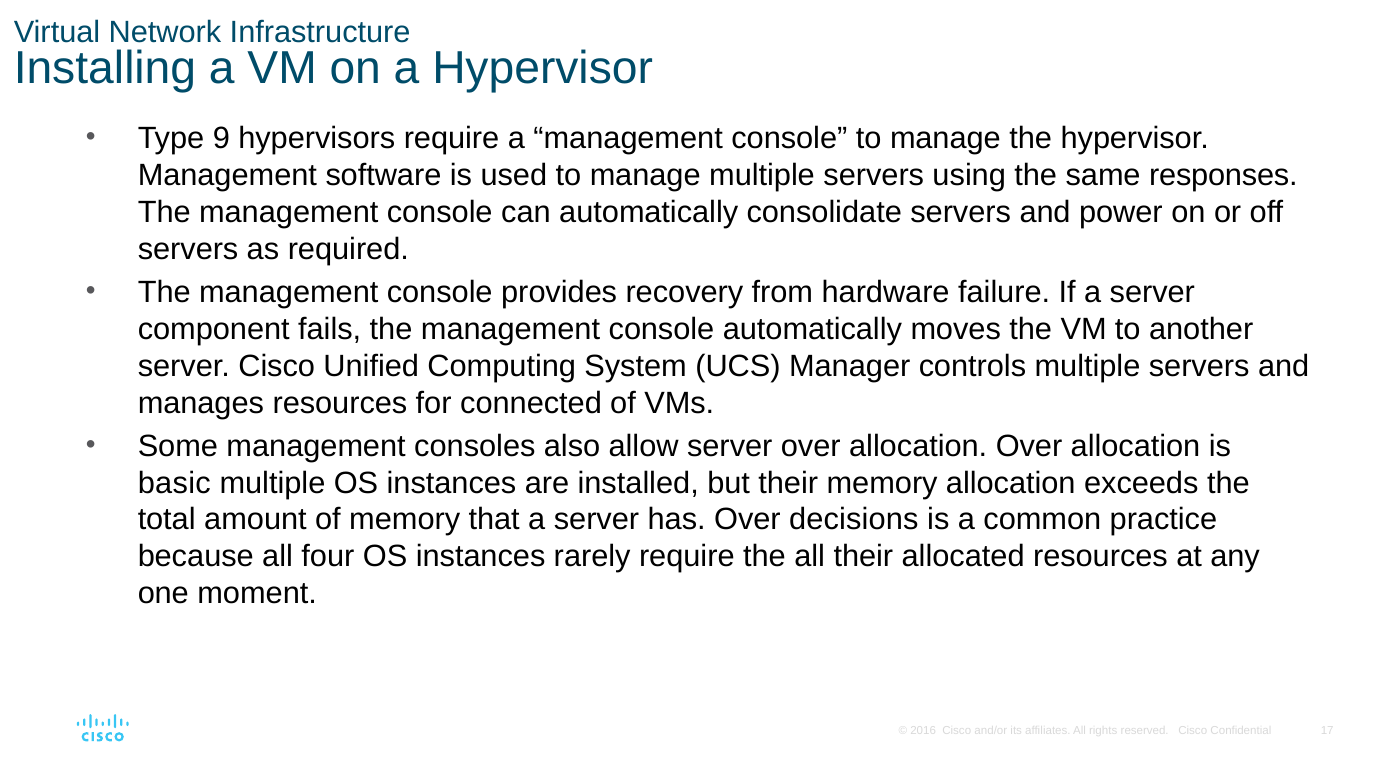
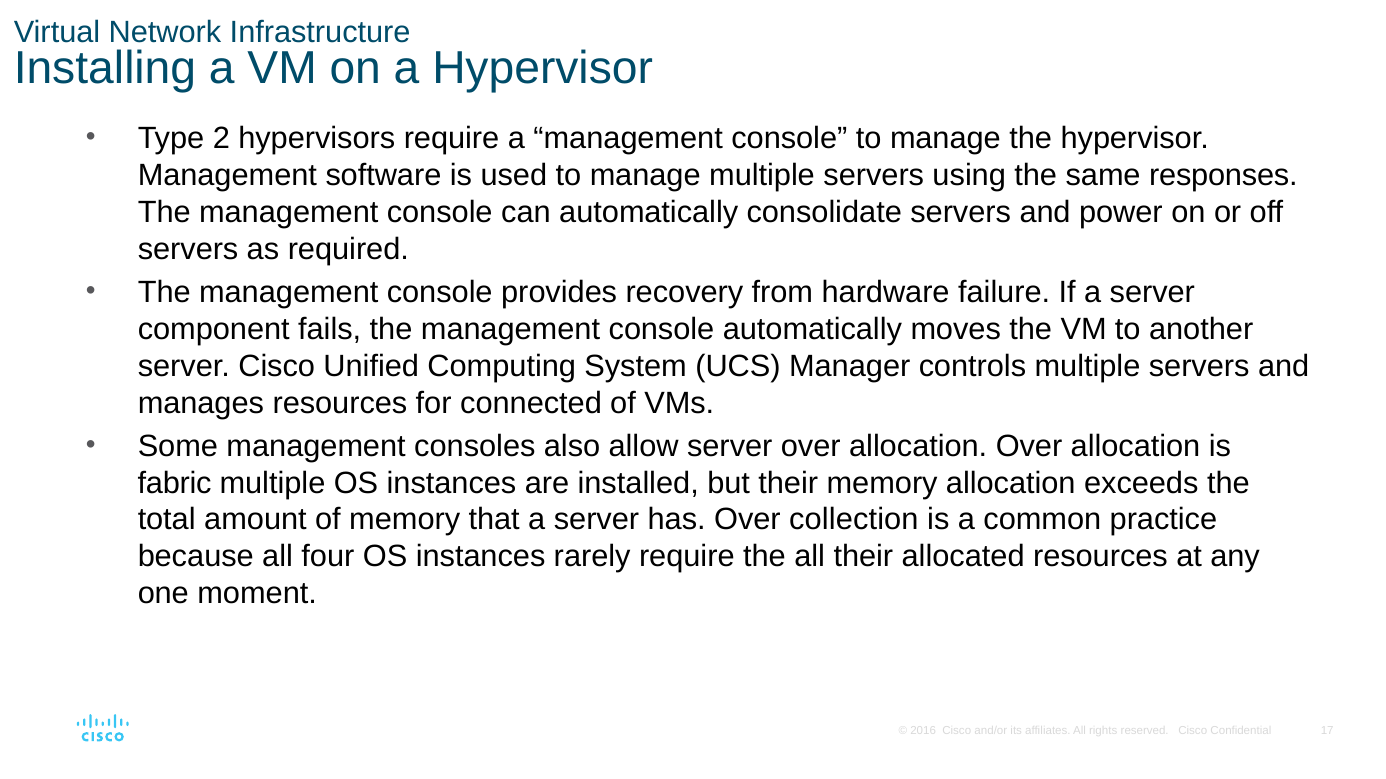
9: 9 -> 2 (221, 138)
basic: basic -> fabric (175, 483)
decisions: decisions -> collection (854, 520)
